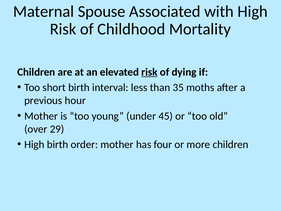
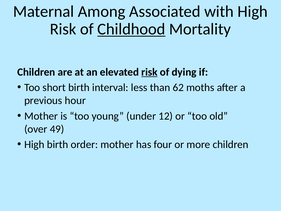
Spouse: Spouse -> Among (102, 11)
Childhood underline: none -> present (131, 29)
35: 35 -> 62 (178, 87)
45: 45 -> 12 (166, 116)
29: 29 -> 49 (57, 129)
